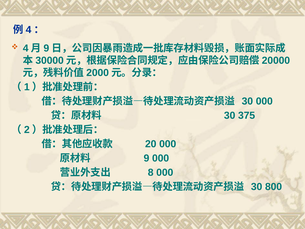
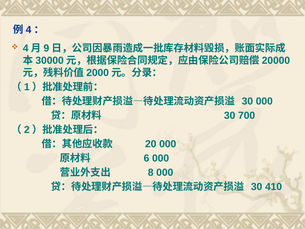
375: 375 -> 700 (247, 115)
9: 9 -> 6 (146, 158)
800: 800 -> 410 (274, 187)
